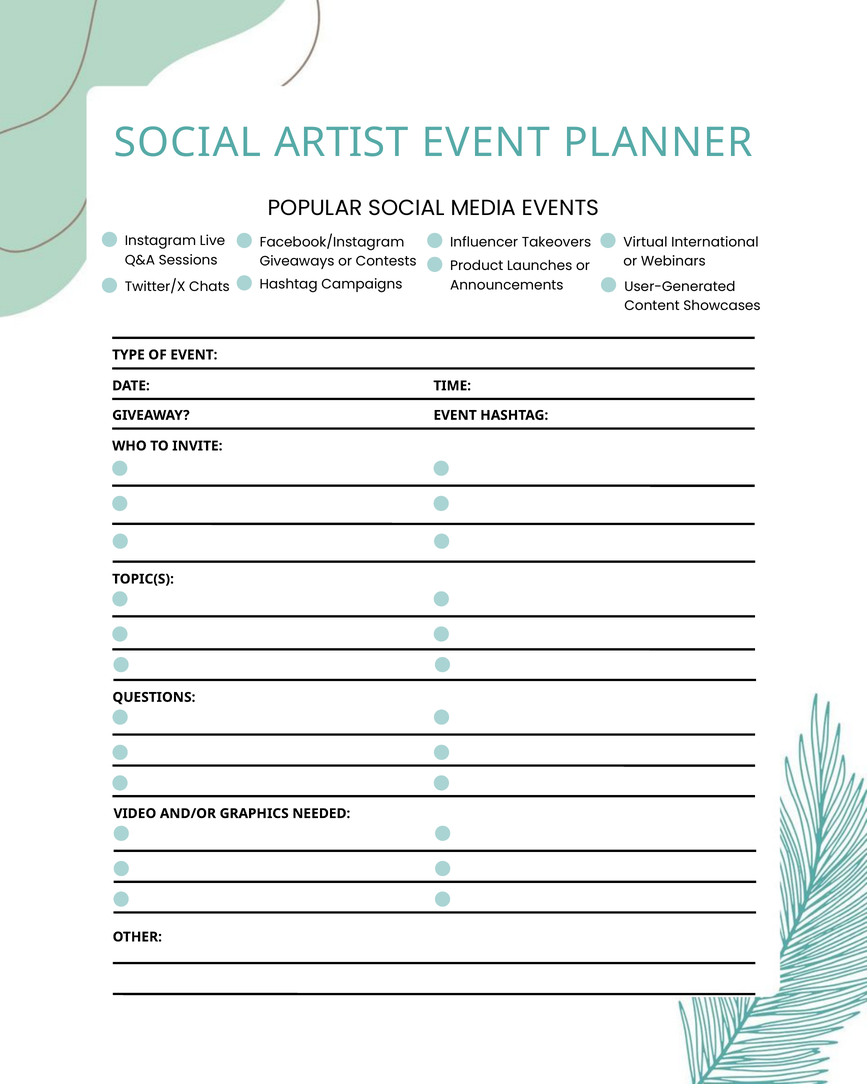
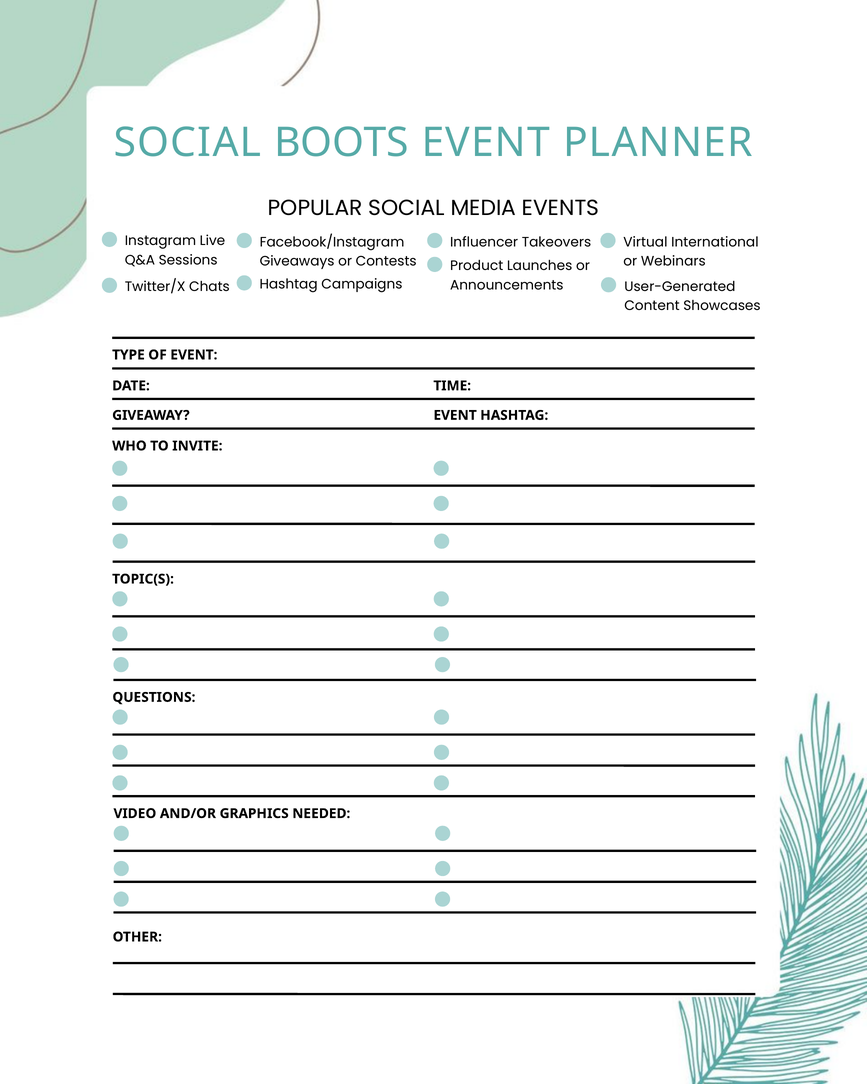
ARTIST: ARTIST -> BOOTS (341, 143)
